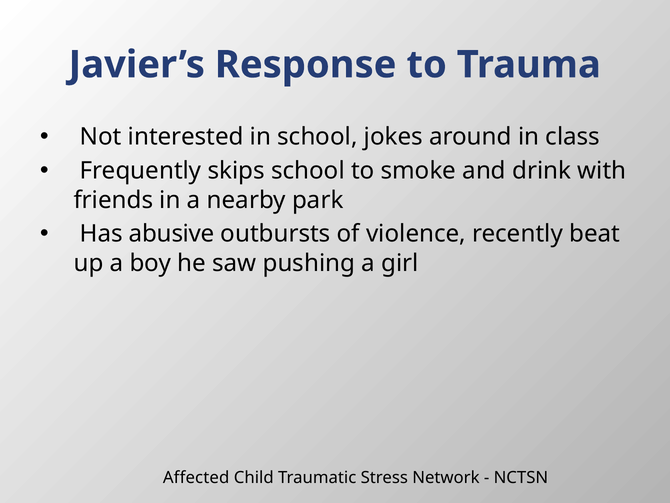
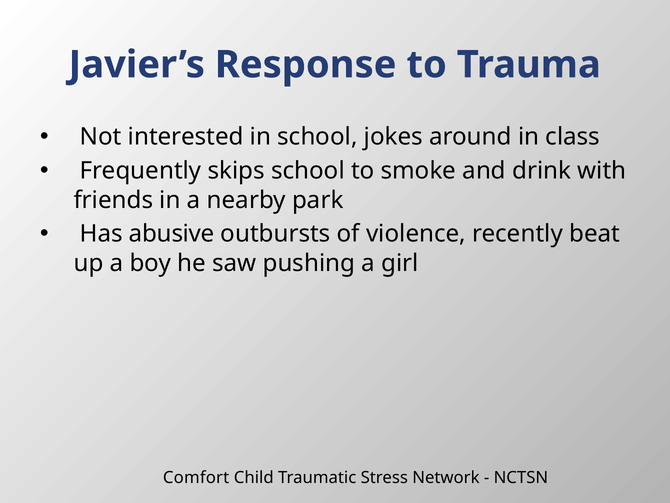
Affected: Affected -> Comfort (196, 477)
